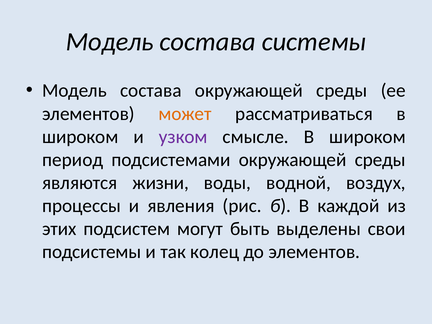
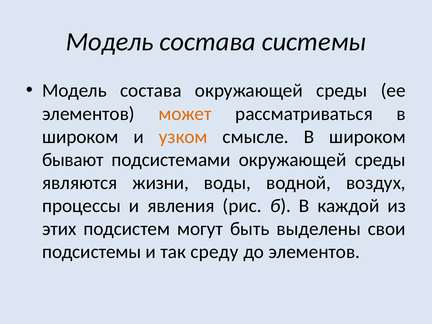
узком colour: purple -> orange (183, 137)
период: период -> бывают (73, 160)
колец: колец -> среду (215, 252)
